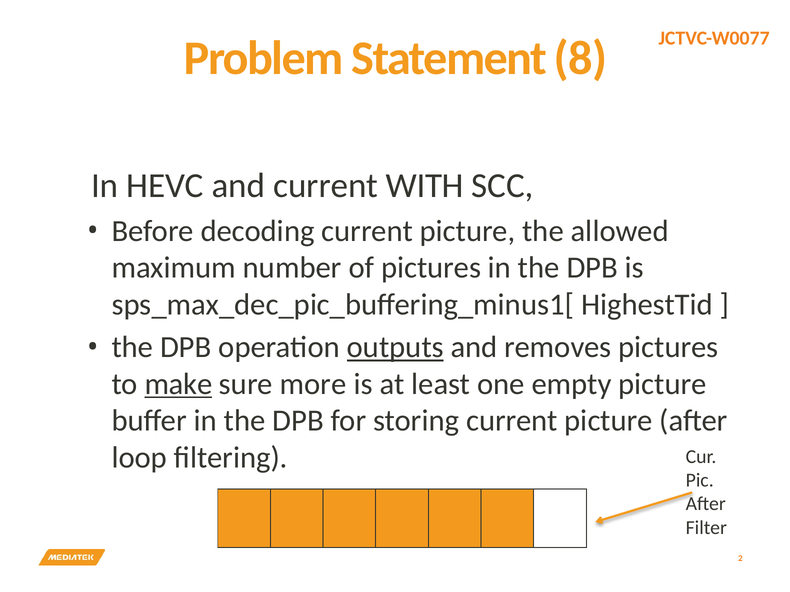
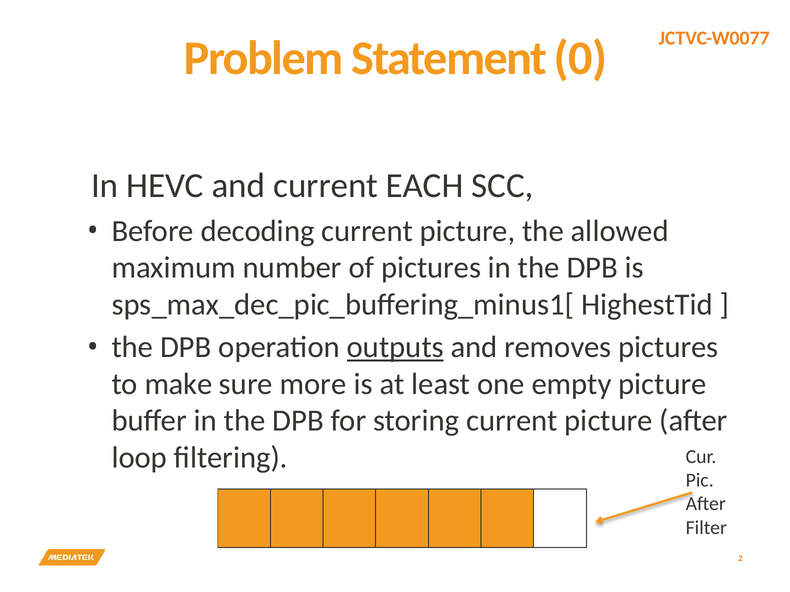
8: 8 -> 0 (580, 58)
WITH: WITH -> EACH (425, 186)
make underline: present -> none (178, 384)
